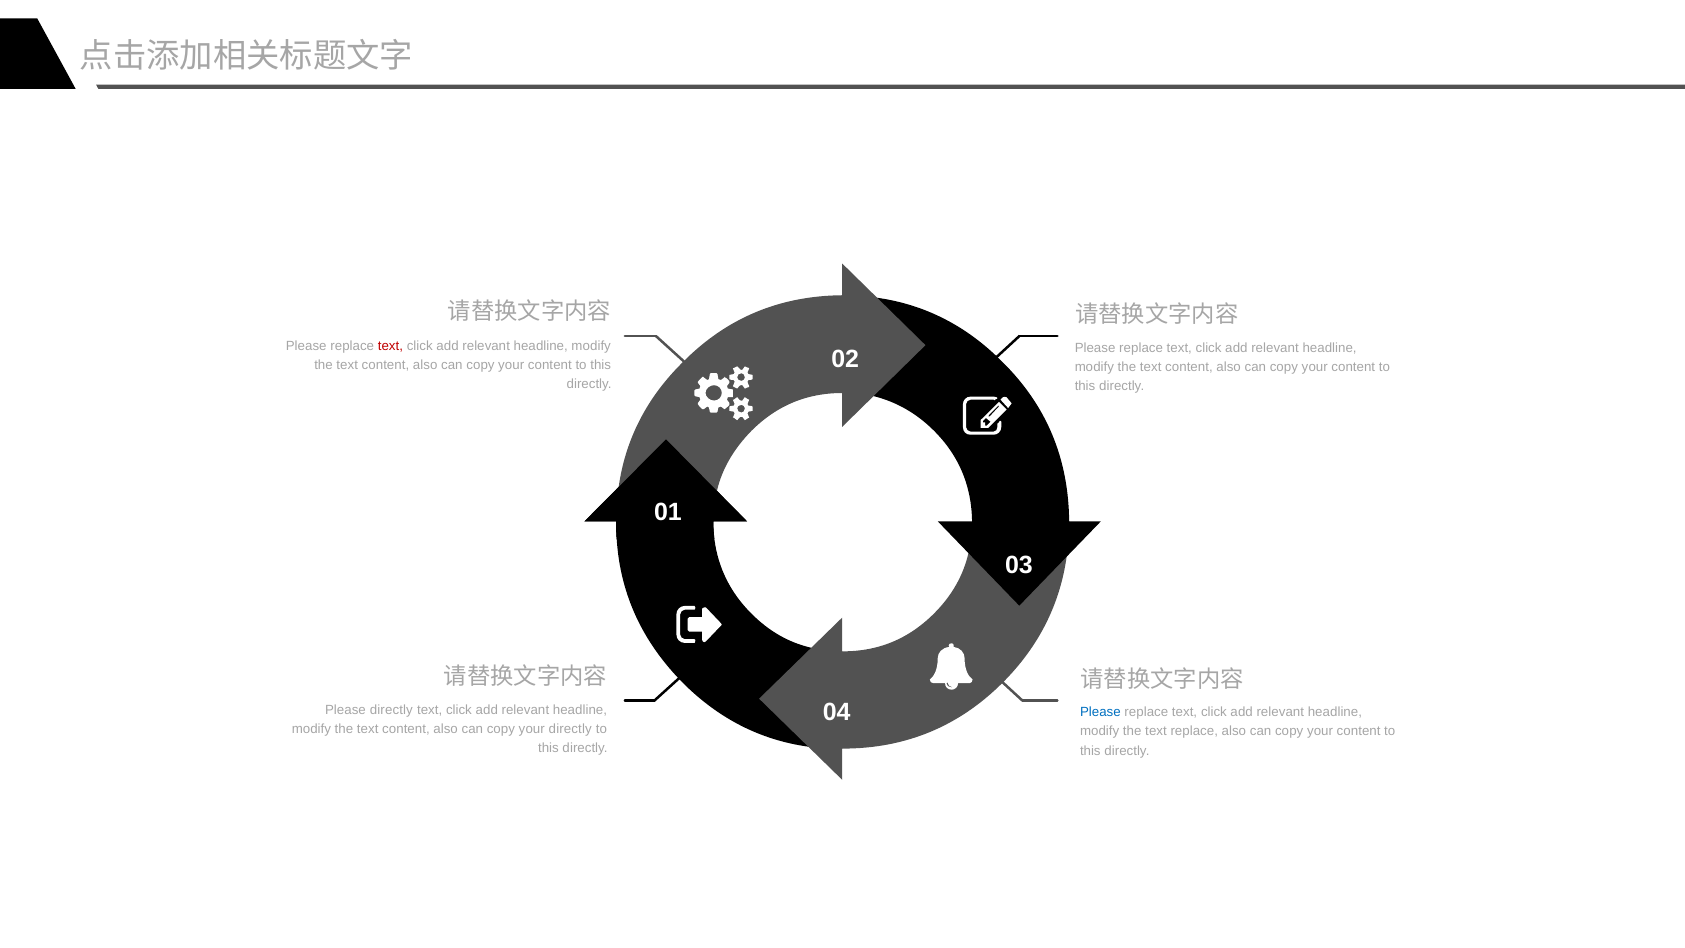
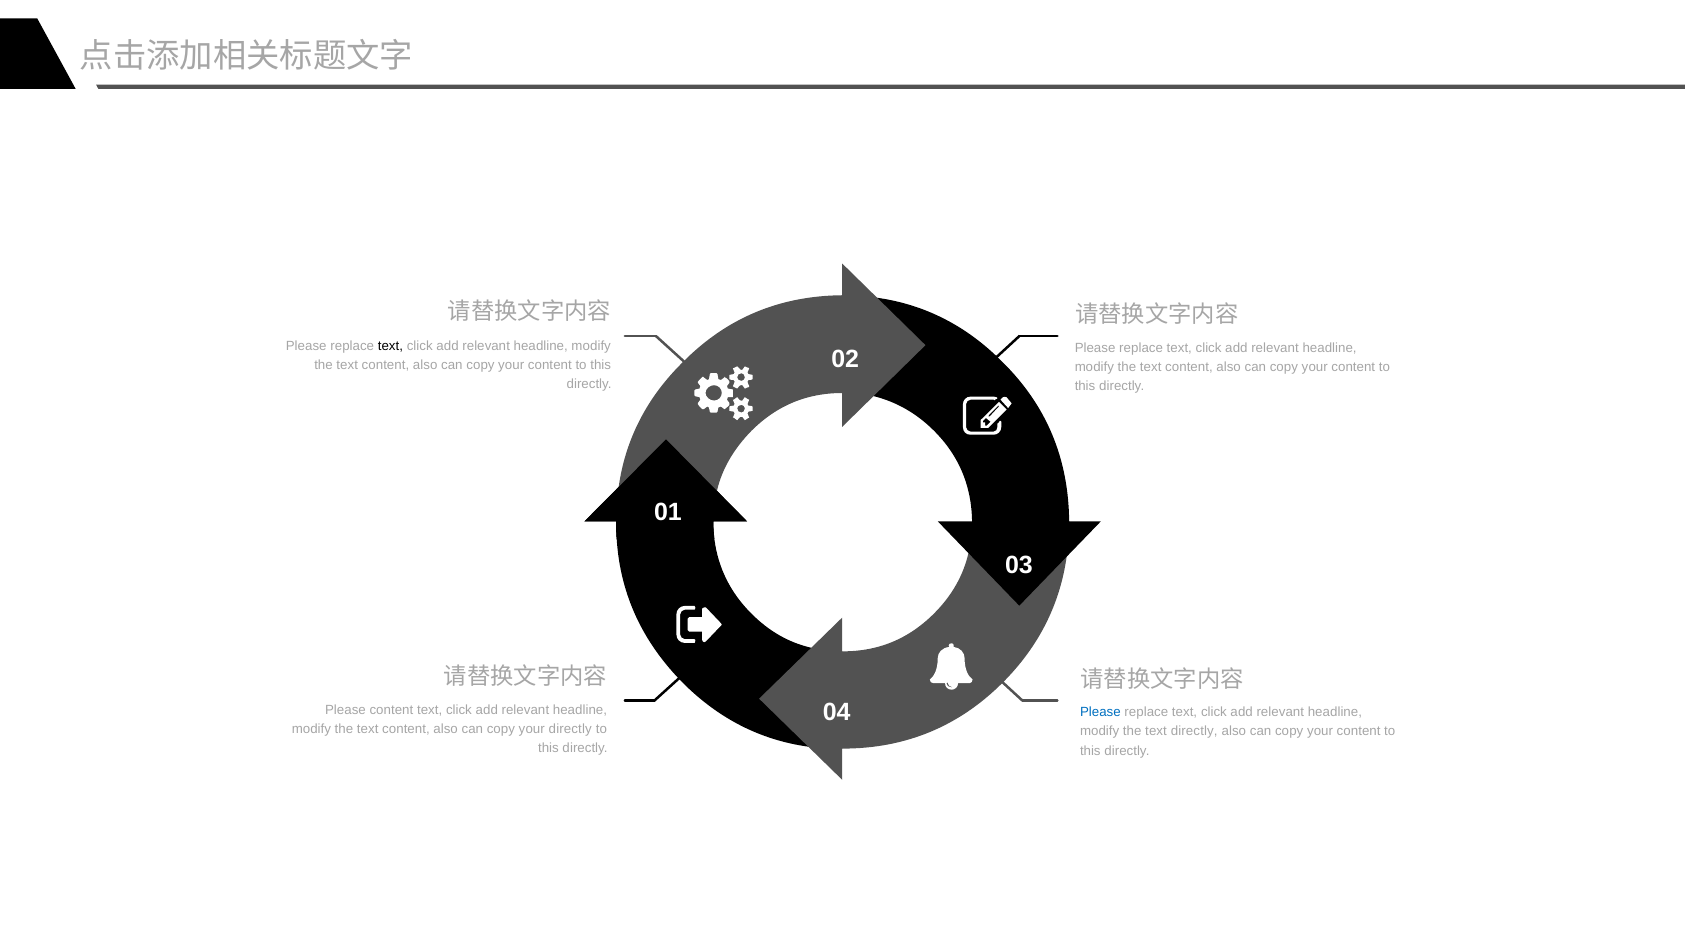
text colour: red -> black (390, 346)
Please directly: directly -> content (391, 710)
text replace: replace -> directly (1194, 731)
